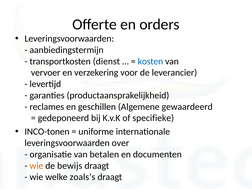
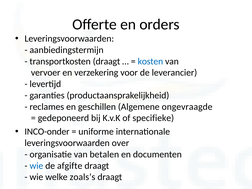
transportkosten dienst: dienst -> draagt (107, 61)
gewaardeerd: gewaardeerd -> ongevraagde (187, 107)
INCO-tonen: INCO-tonen -> INCO-onder (47, 132)
wie colour: orange -> blue (36, 166)
bewijs: bewijs -> afgifte (70, 166)
